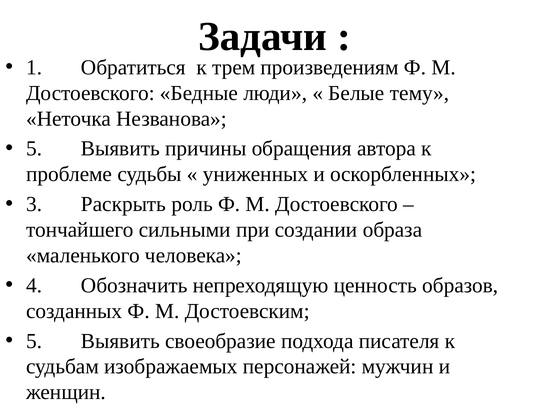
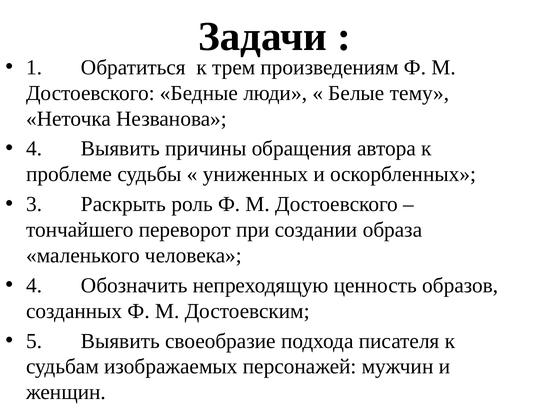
5: 5 -> 4 (34, 148)
сильными: сильными -> переворот (185, 230)
